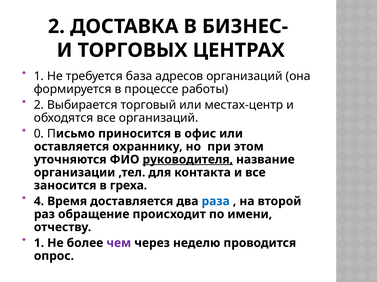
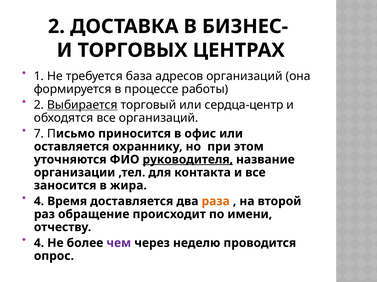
Выбирается underline: none -> present (82, 105)
местах-центр: местах-центр -> сердца-центр (244, 105)
0: 0 -> 7 (39, 134)
греха: греха -> жира (128, 186)
раза colour: blue -> orange (216, 202)
1: 1 -> 4 (39, 244)
